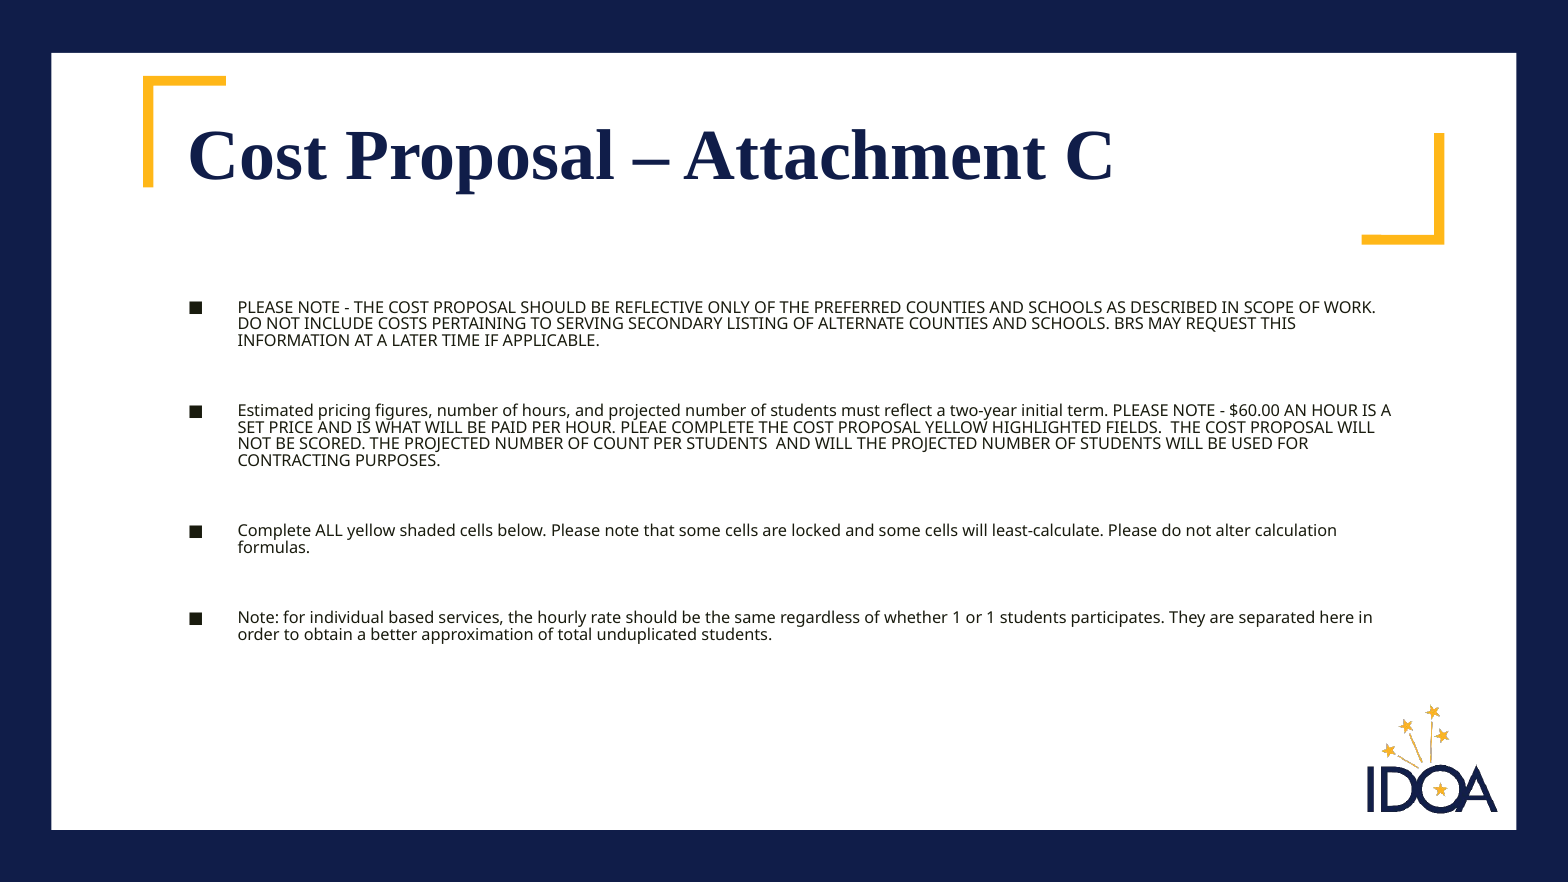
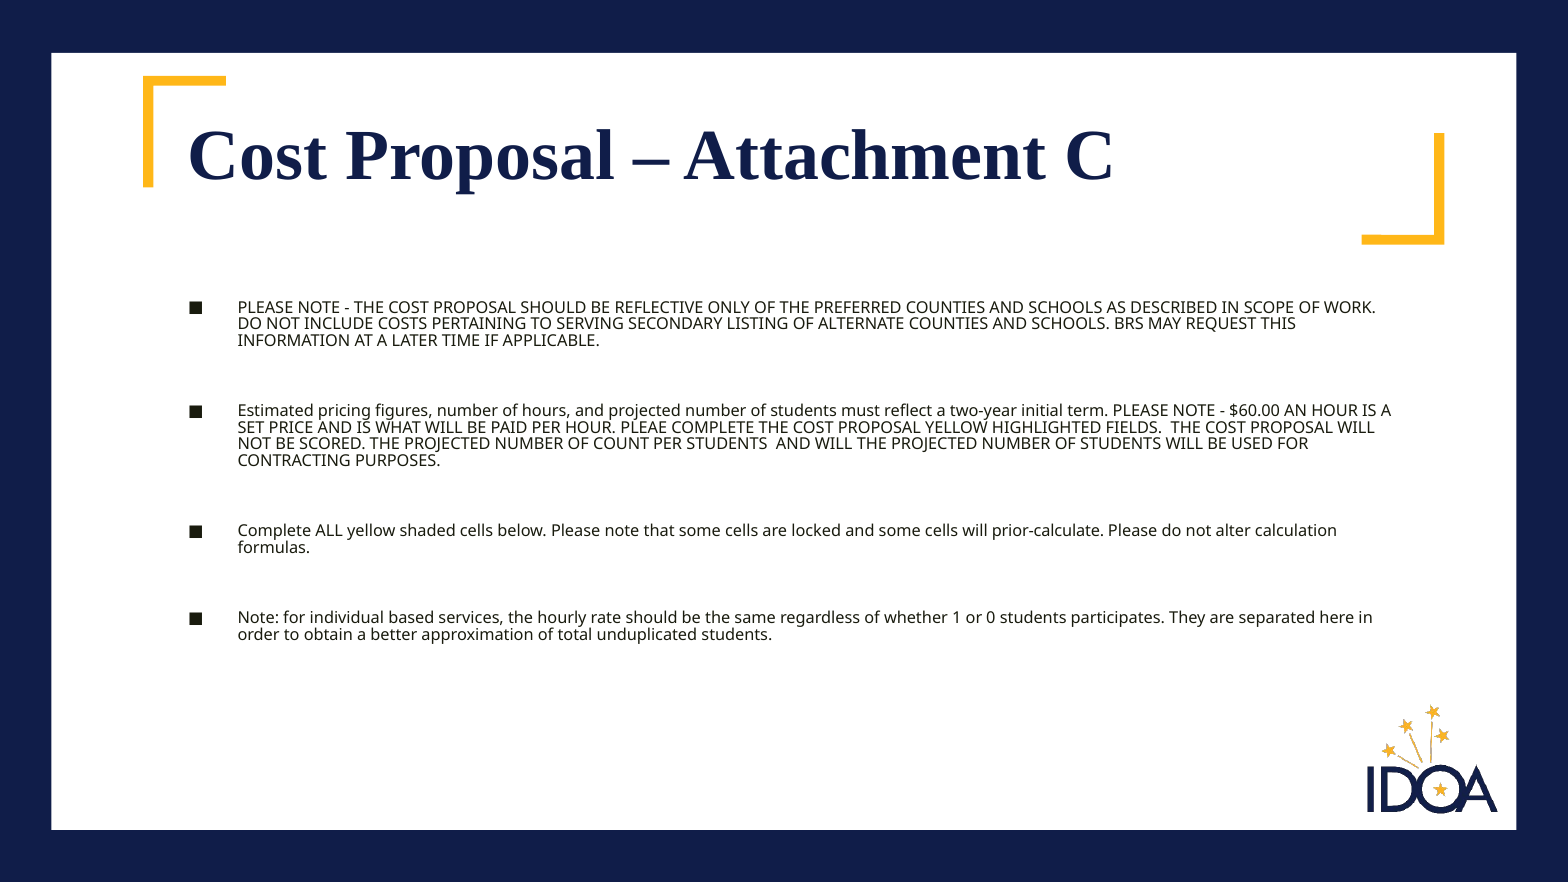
least-calculate: least-calculate -> prior-calculate (1048, 531)
or 1: 1 -> 0 (991, 618)
